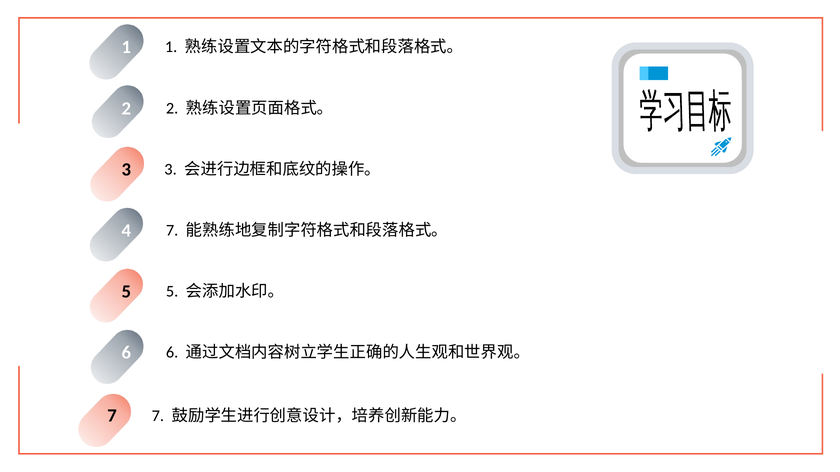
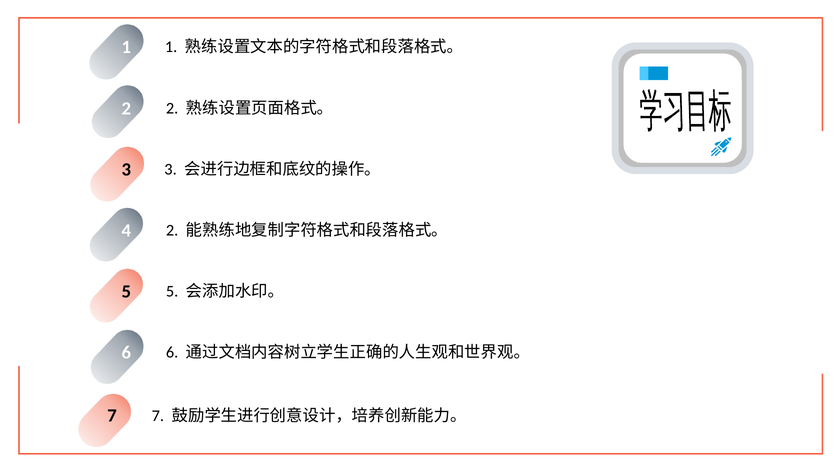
4 7: 7 -> 2 (172, 231)
